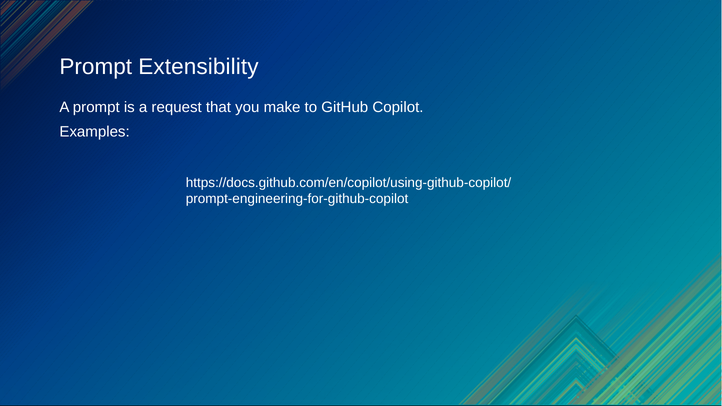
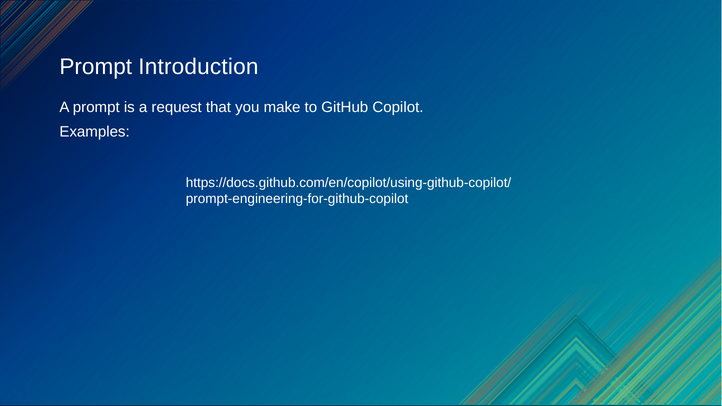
Extensibility: Extensibility -> Introduction (198, 67)
